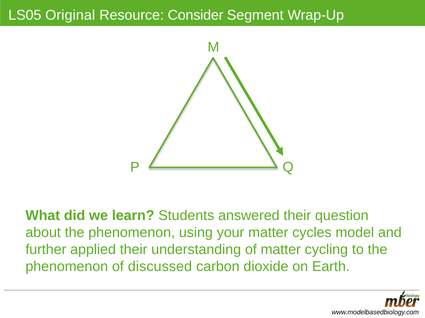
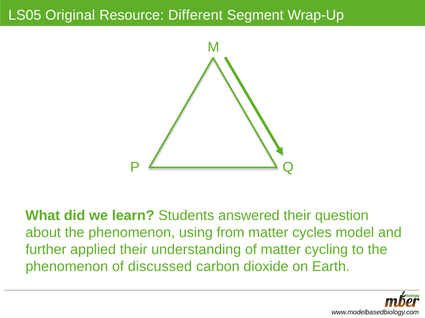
Consider: Consider -> Different (195, 15)
your: your -> from (231, 233)
